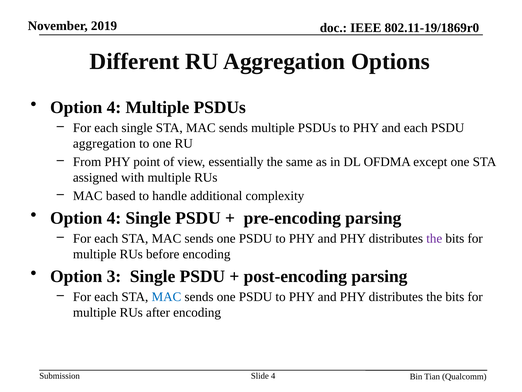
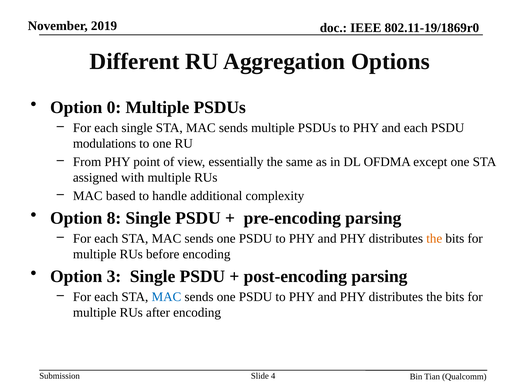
4: 4 -> 0 (114, 107)
aggregation: aggregation -> modulations (105, 143)
4: 4 -> 8 (114, 218)
the colour: purple -> orange (434, 238)
